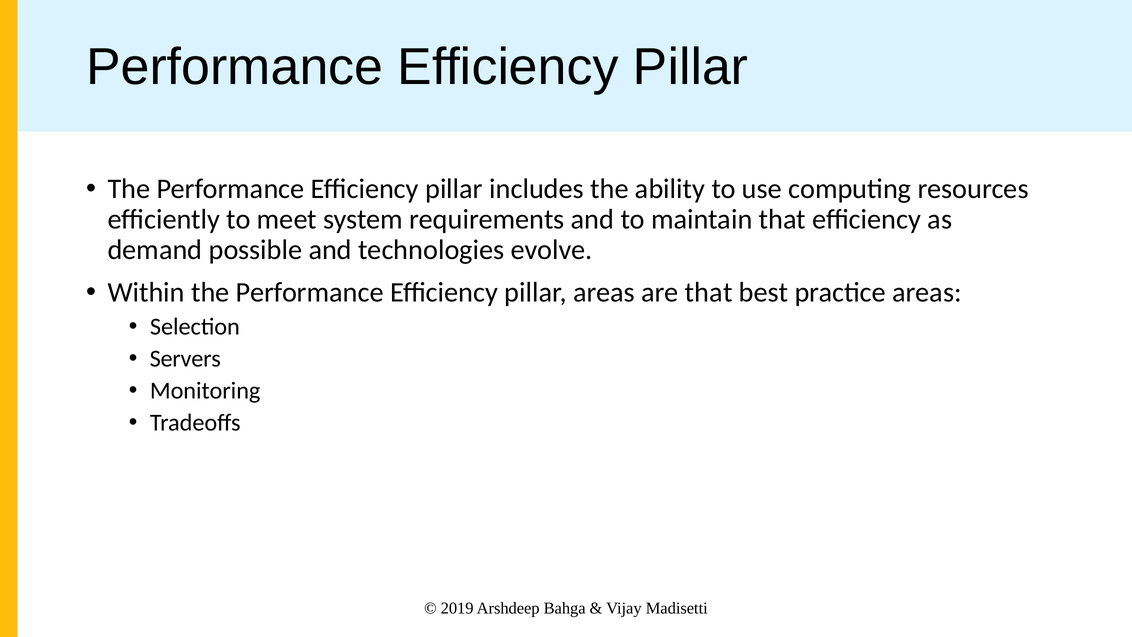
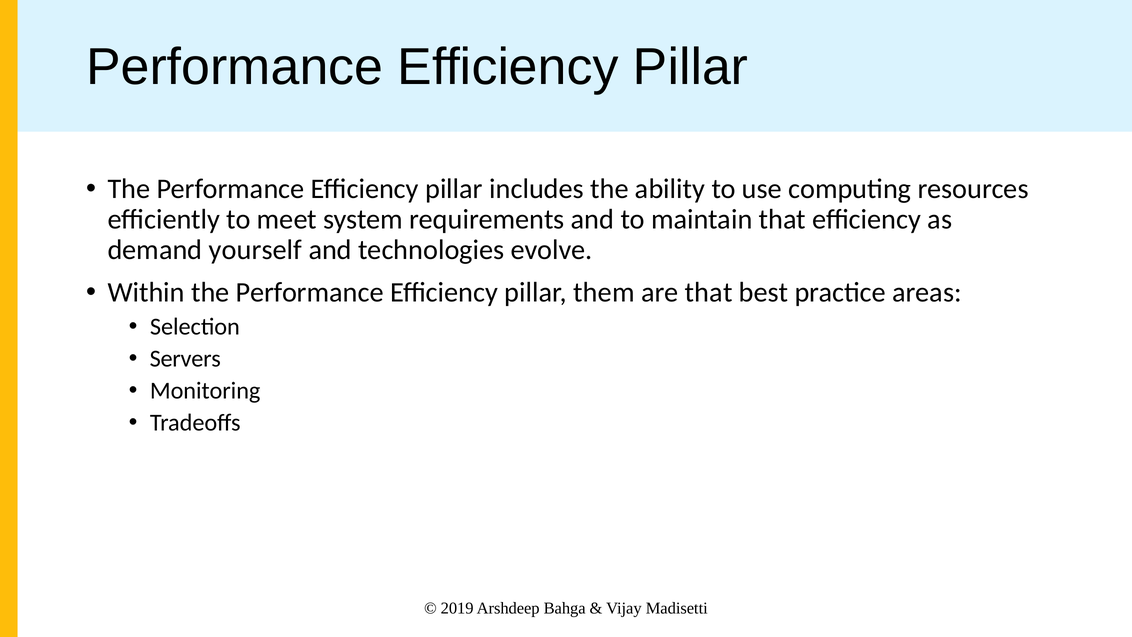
possible: possible -> yourself (255, 250)
pillar areas: areas -> them (604, 292)
